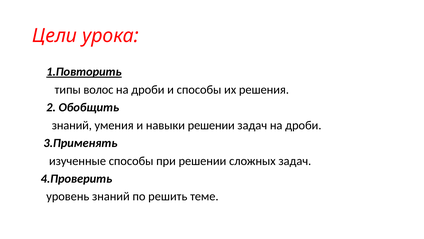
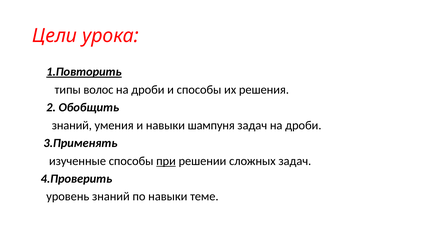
навыки решении: решении -> шампуня (211, 125)
при underline: none -> present (166, 161)
по решить: решить -> навыки (168, 196)
